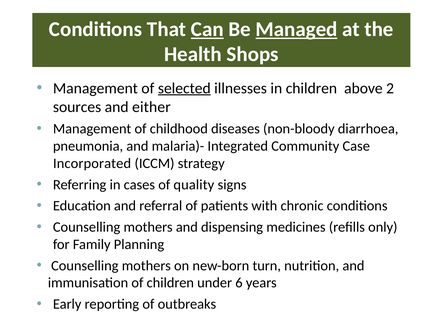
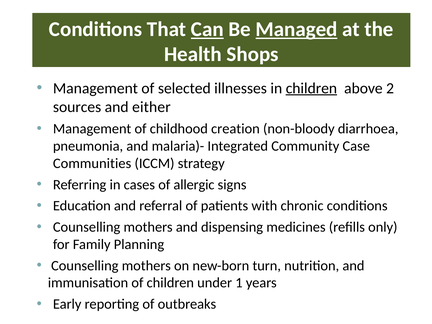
selected underline: present -> none (184, 88)
children underline: none -> present (311, 88)
diseases: diseases -> creation (235, 129)
Incorporated: Incorporated -> Communities (92, 163)
quality: quality -> allergic (194, 185)
6: 6 -> 1 (239, 283)
